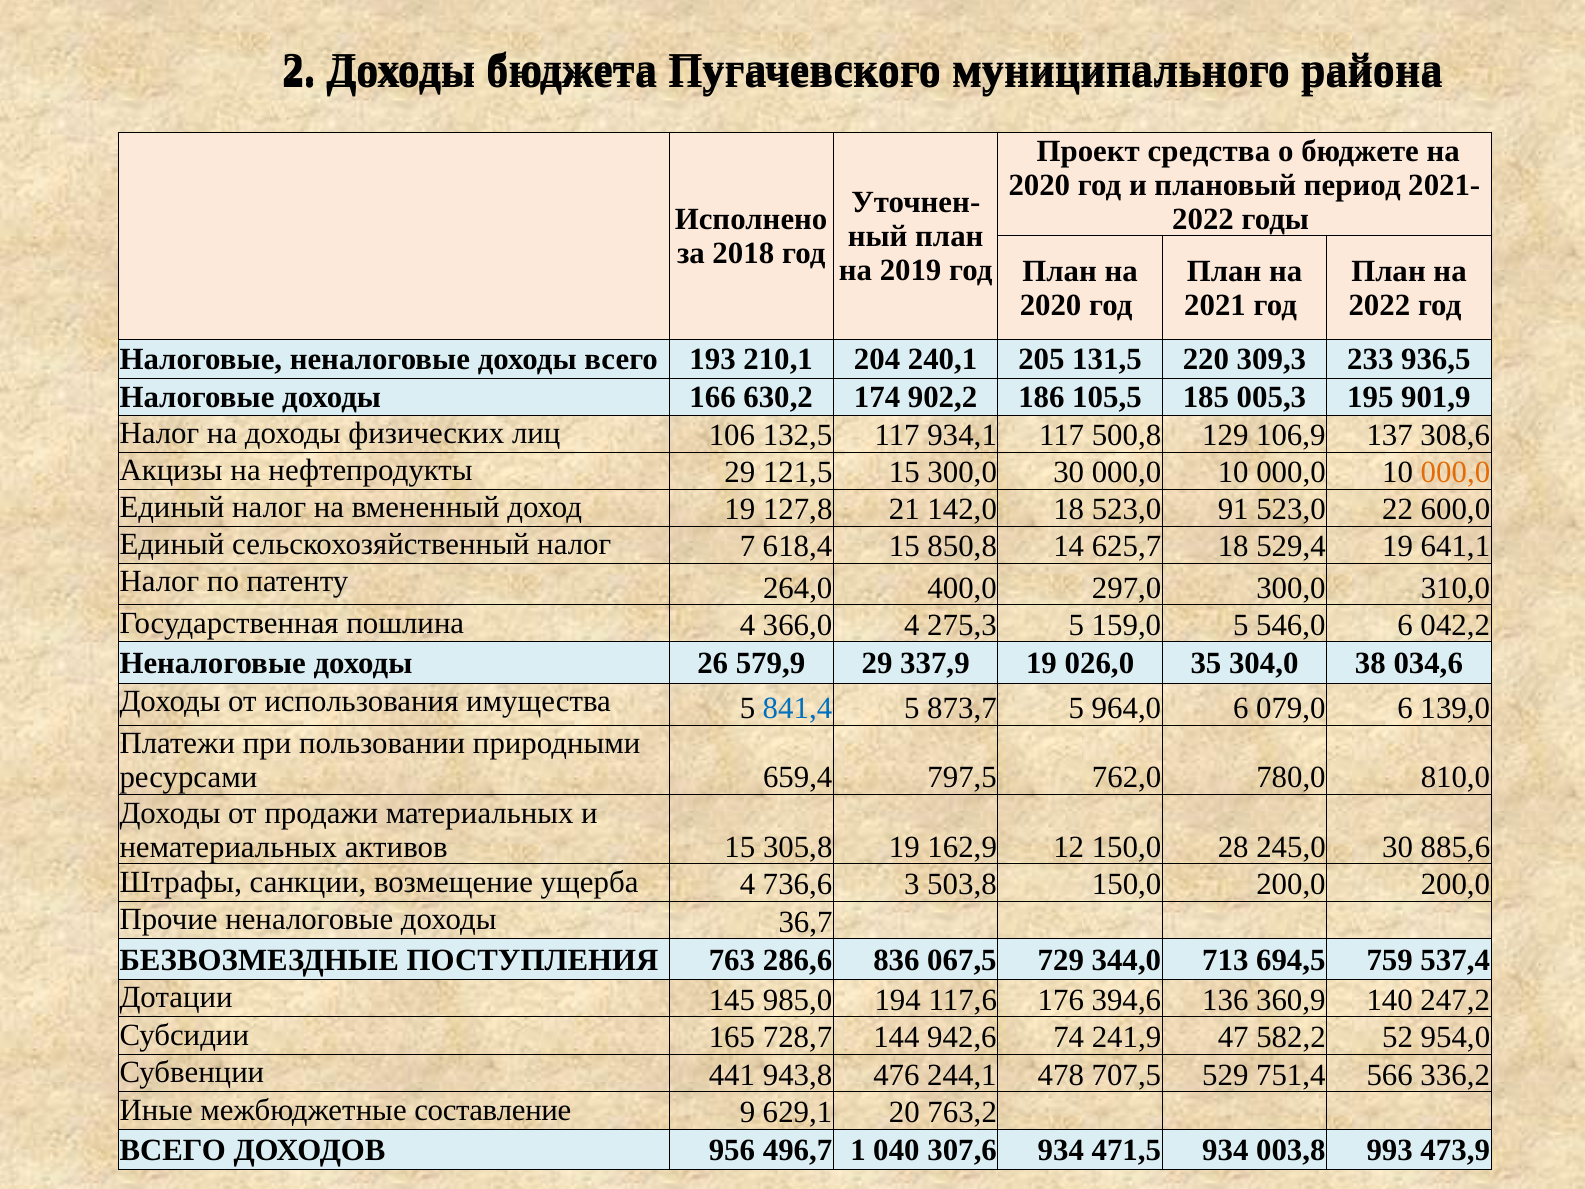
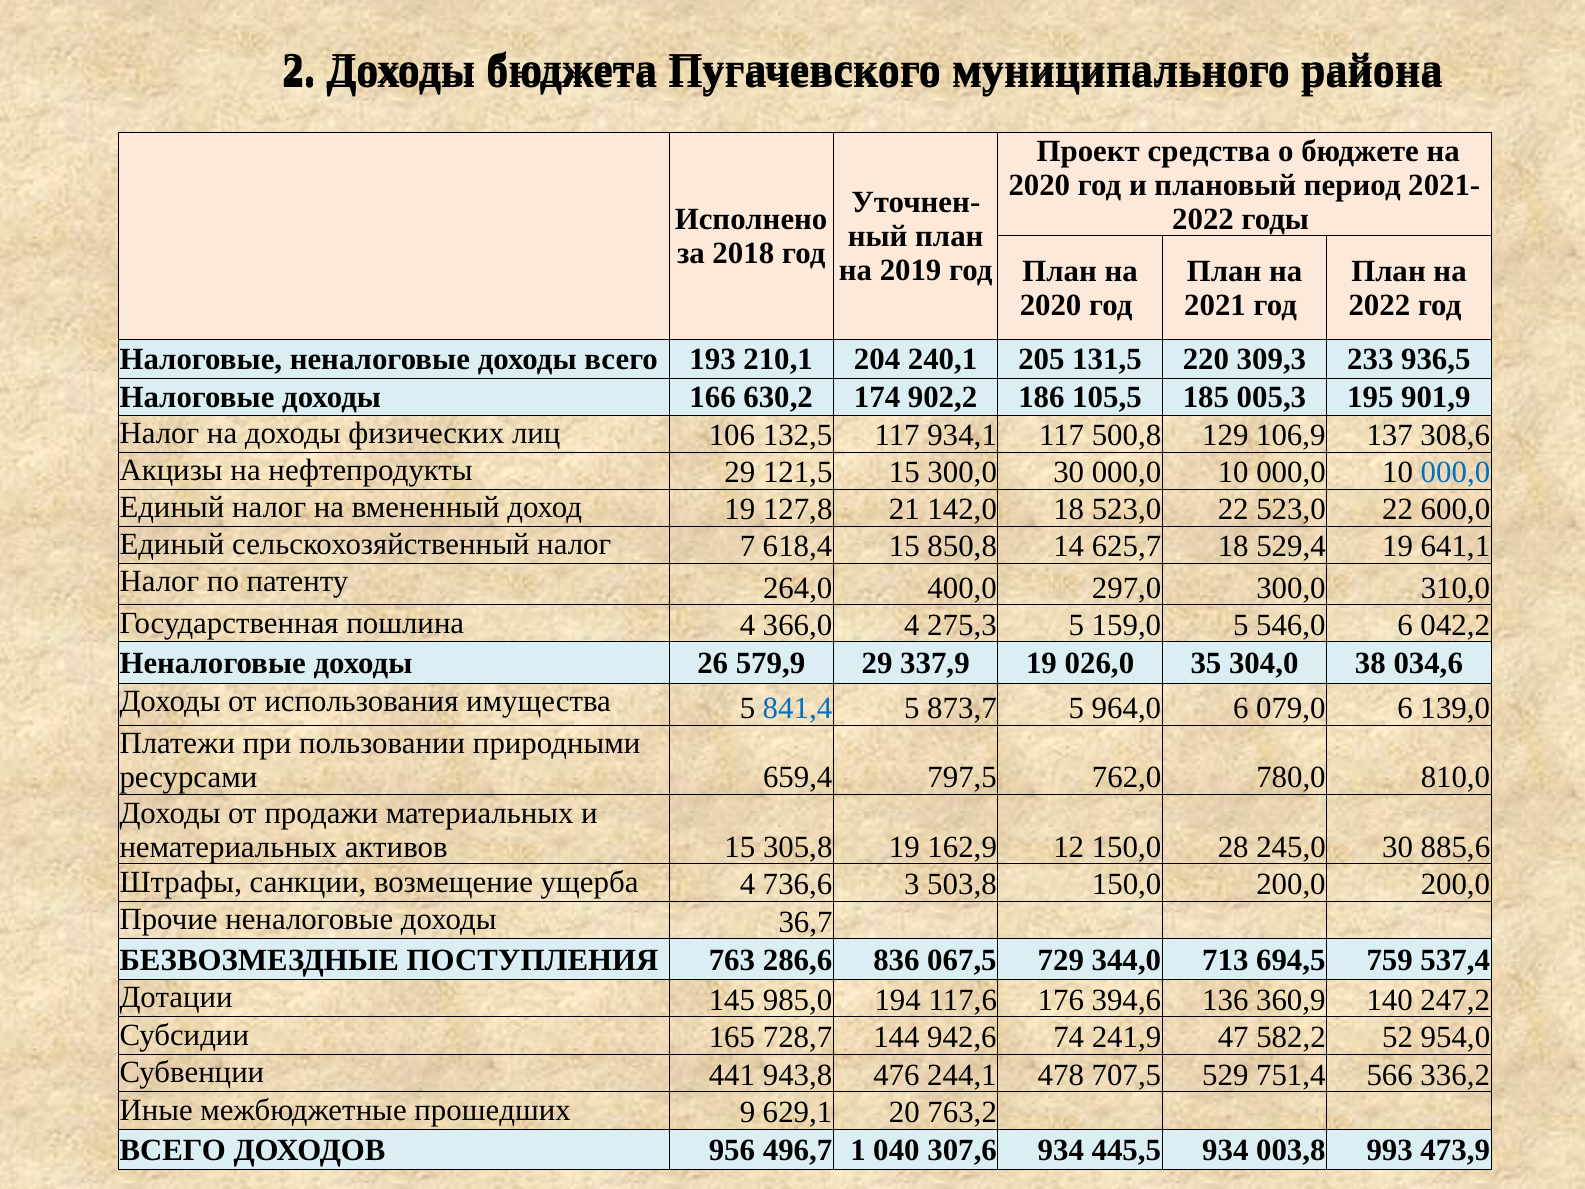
000,0 colour: orange -> blue (1455, 472)
18 523,0 91: 91 -> 22 (1233, 509)
составление: составление -> прошедших (493, 1110)
471,5: 471,5 -> 445,5 (1126, 1150)
